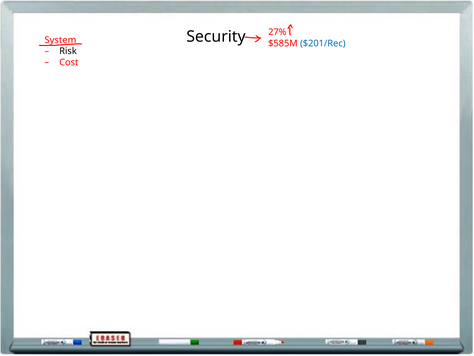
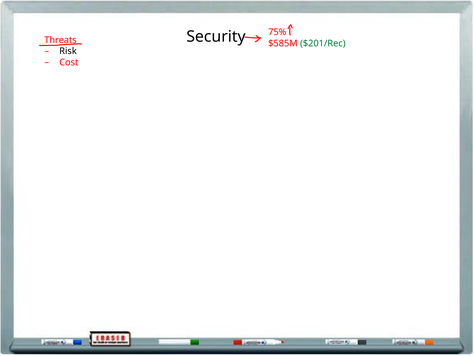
27%: 27% -> 75% (277, 32)
System: System -> Threats (61, 40)
$201/Rec colour: blue -> green (323, 43)
